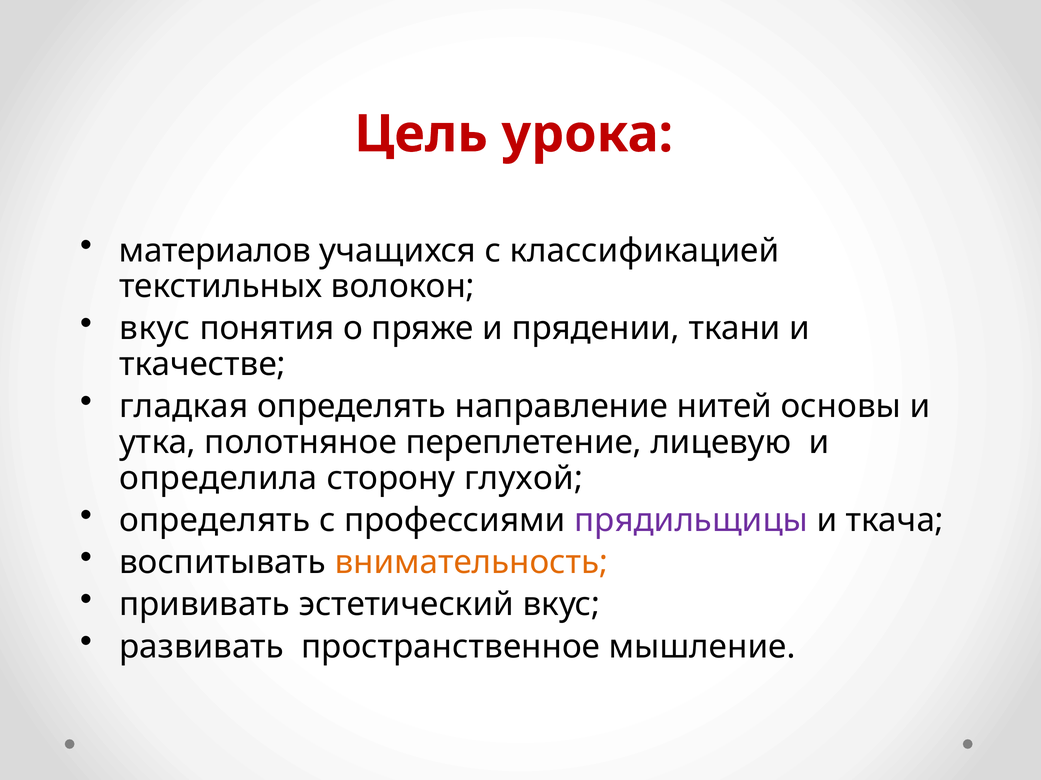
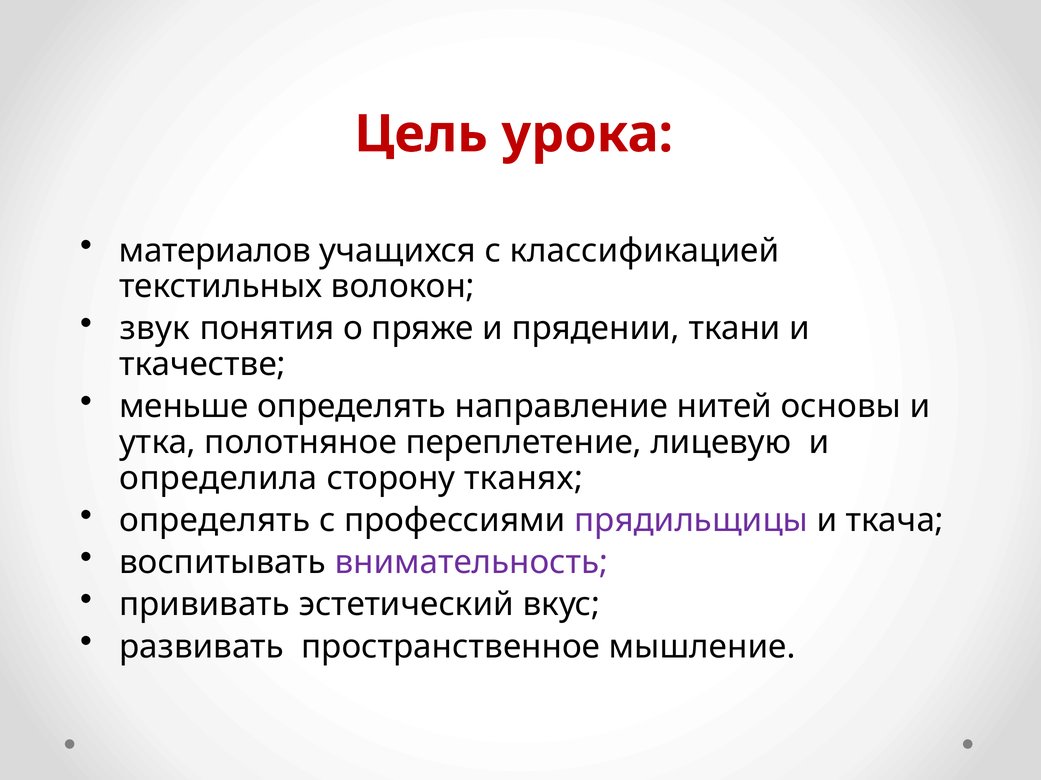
вкус: вкус -> звук (155, 329)
гладкая: гладкая -> меньше (184, 407)
глухой: глухой -> тканях (523, 479)
внимательность colour: orange -> purple (471, 563)
